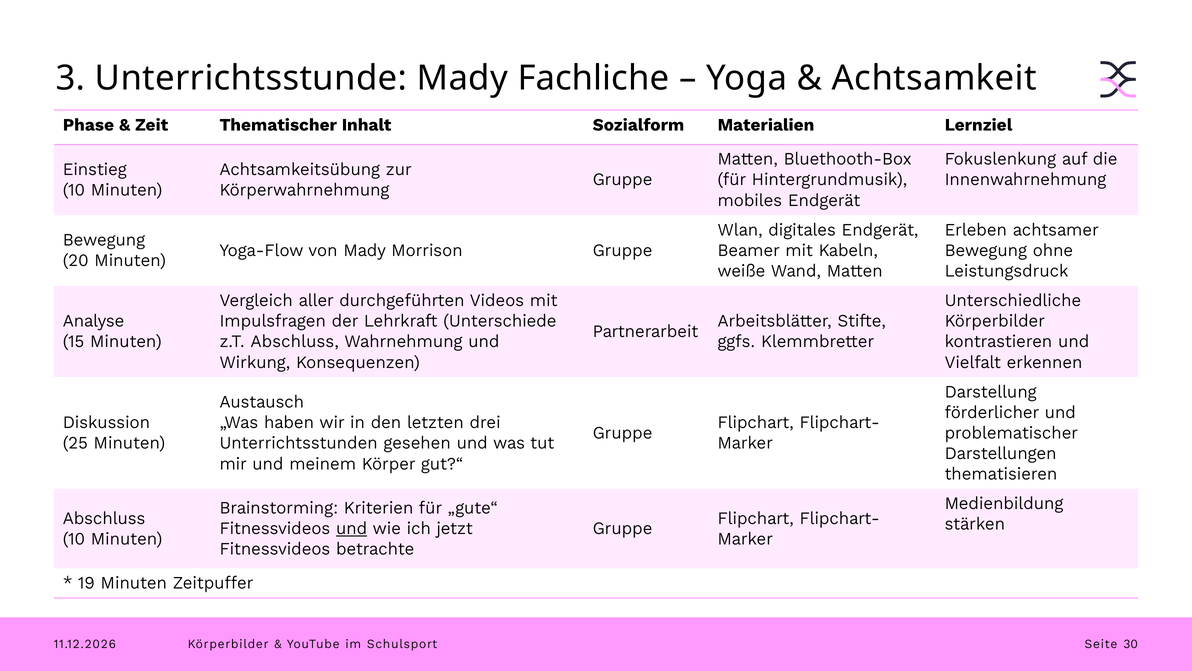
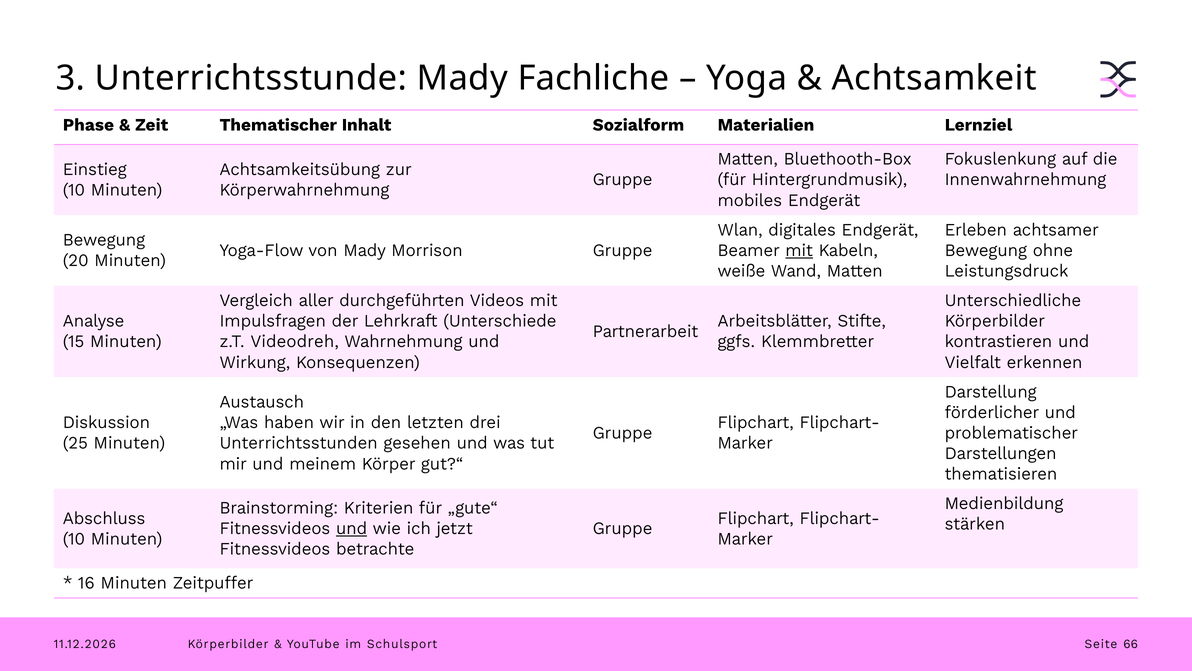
mit underline: none -> present (799, 250)
z.T Abschluss: Abschluss -> Videodreh (295, 341)
19: 19 -> 16 (86, 583)
30: 30 -> 66 (1131, 644)
